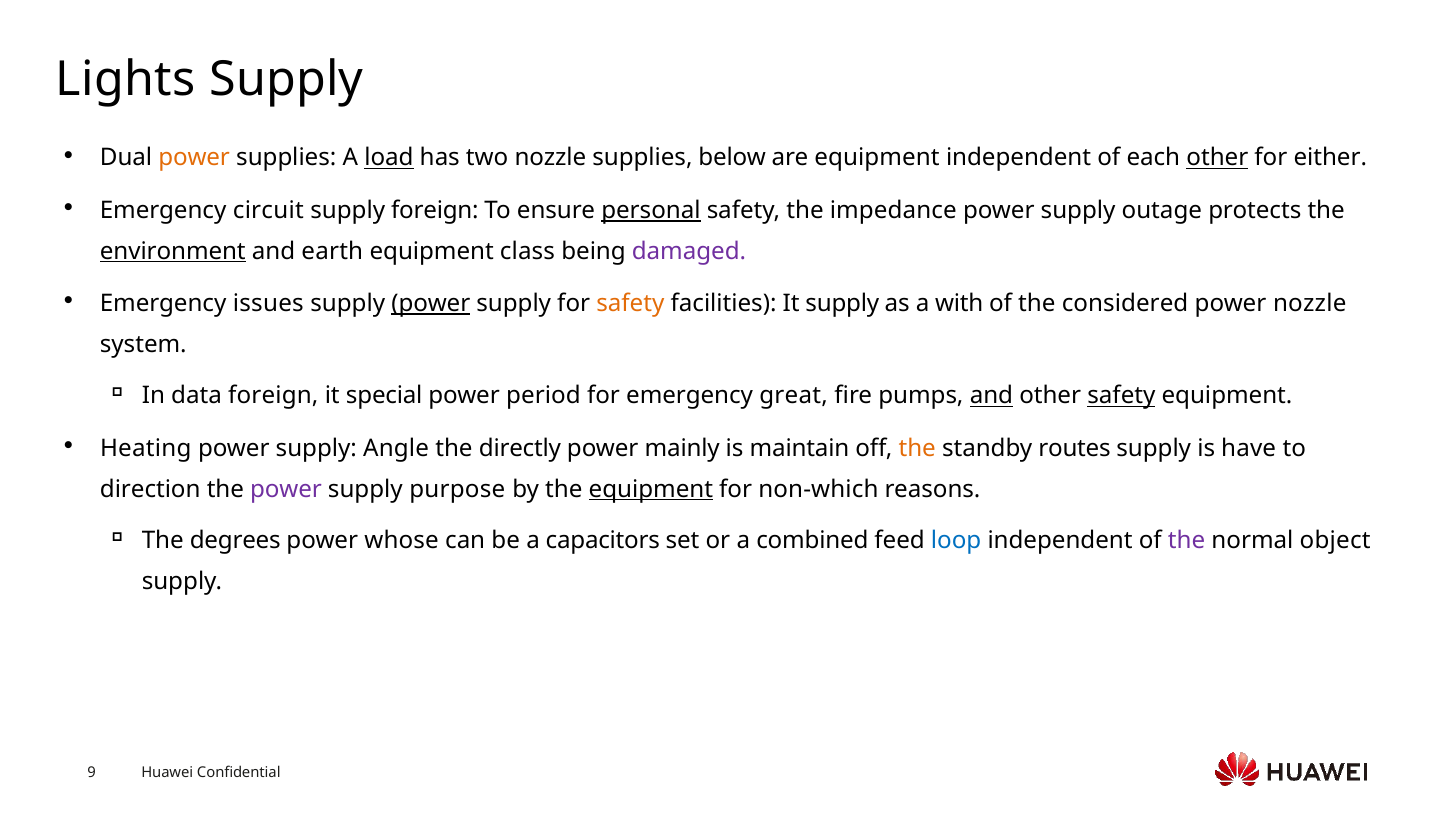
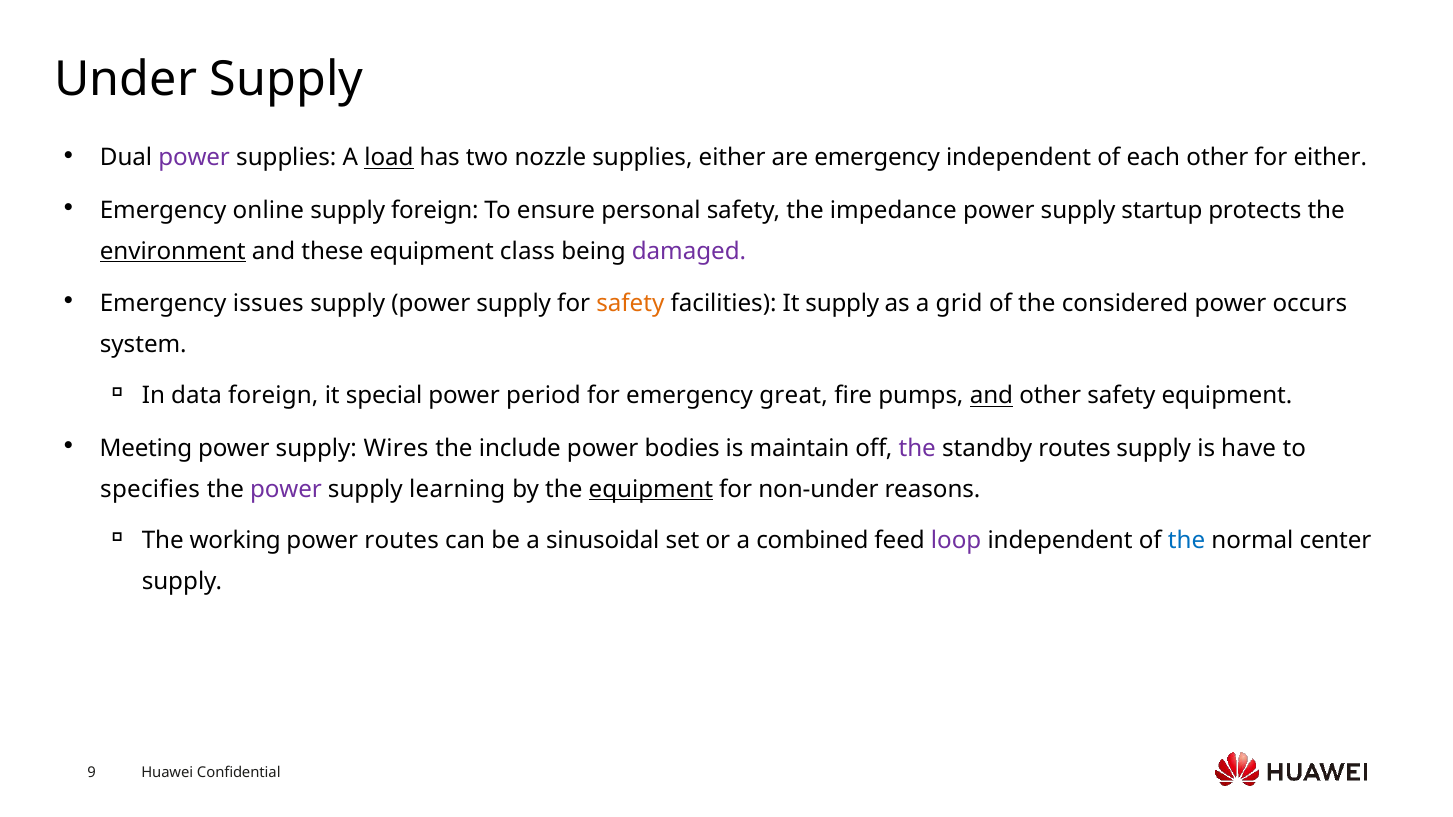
Lights: Lights -> Under (126, 79)
power colour: orange -> purple (194, 158)
supplies below: below -> either (732, 158)
are equipment: equipment -> emergency (877, 158)
other underline: present -> none (1217, 158)
circuit: circuit -> online (268, 211)
personal underline: present -> none (651, 211)
outage: outage -> startup (1162, 211)
earth: earth -> these (332, 251)
power underline: present -> none (431, 304)
with: with -> grid (959, 304)
power nozzle: nozzle -> occurs (1310, 304)
safety underline: present -> none (1121, 396)
Heating: Heating -> Meeting (146, 449)
Angle: Angle -> Wires (396, 449)
directly: directly -> include (520, 449)
mainly: mainly -> bodies (682, 449)
the colour: orange -> purple (917, 449)
direction: direction -> specifies (150, 489)
purpose: purpose -> learning (457, 489)
non-which: non-which -> non-under (818, 489)
degrees: degrees -> working (235, 541)
power whose: whose -> routes (402, 541)
capacitors: capacitors -> sinusoidal (603, 541)
loop colour: blue -> purple (956, 541)
the colour: purple -> blue (1187, 541)
object: object -> center (1335, 541)
